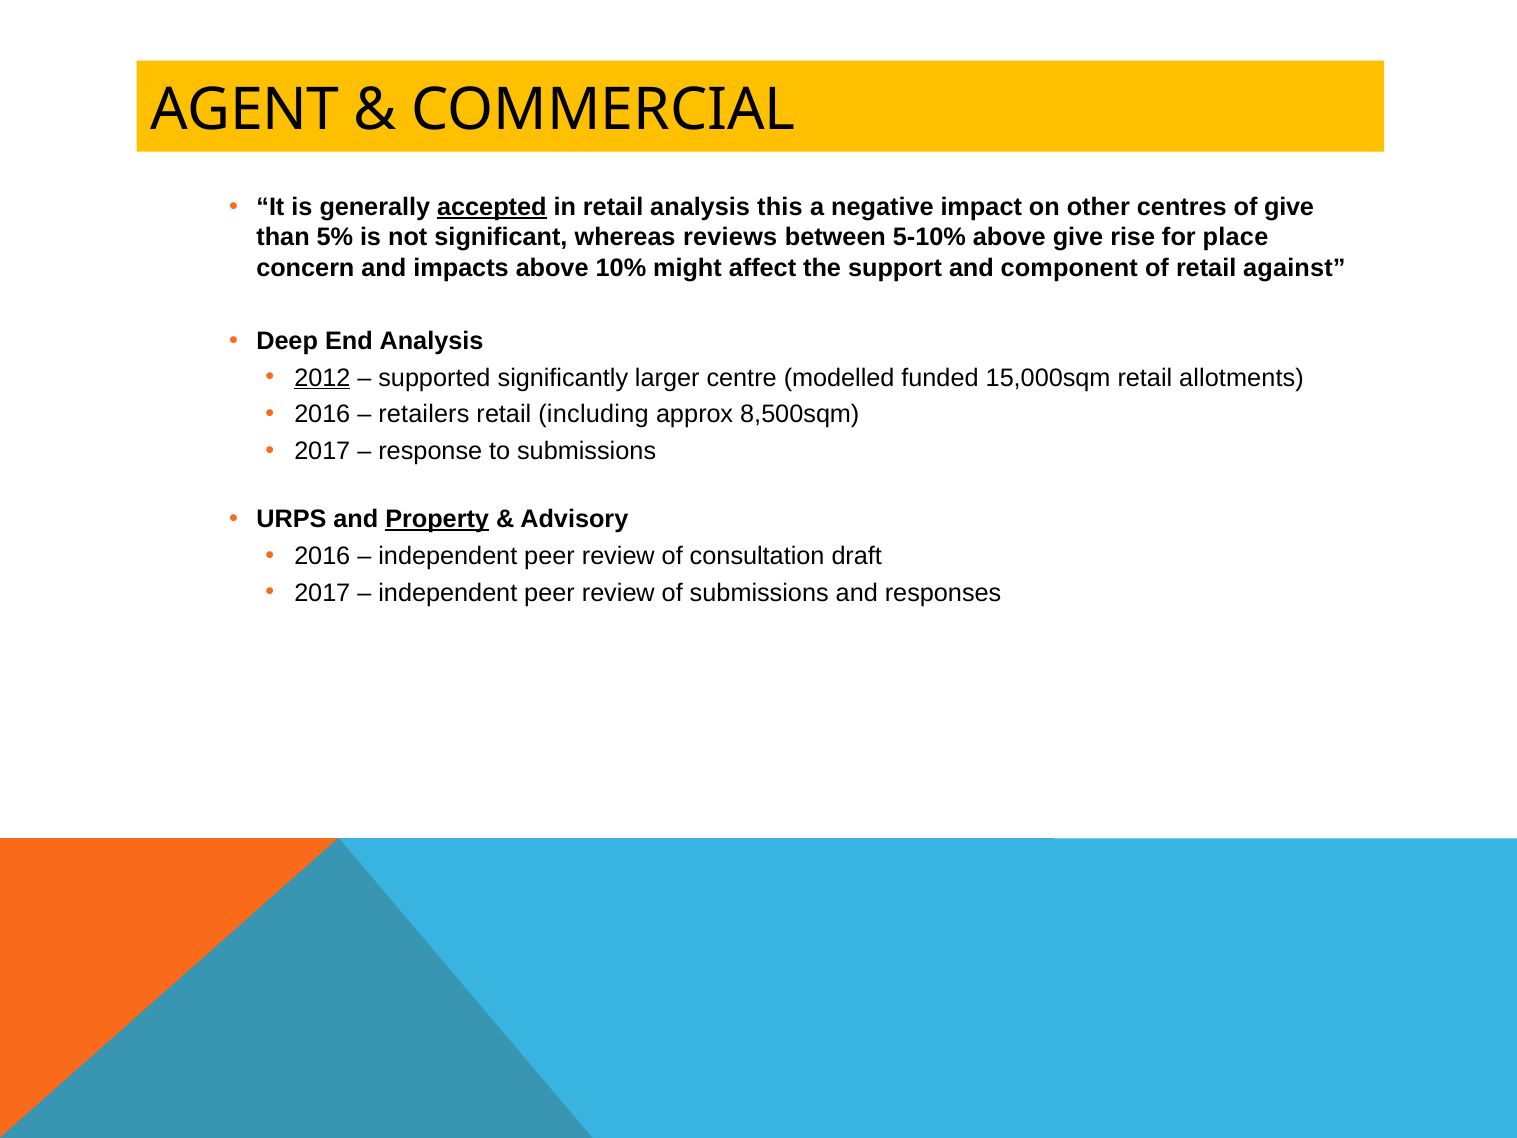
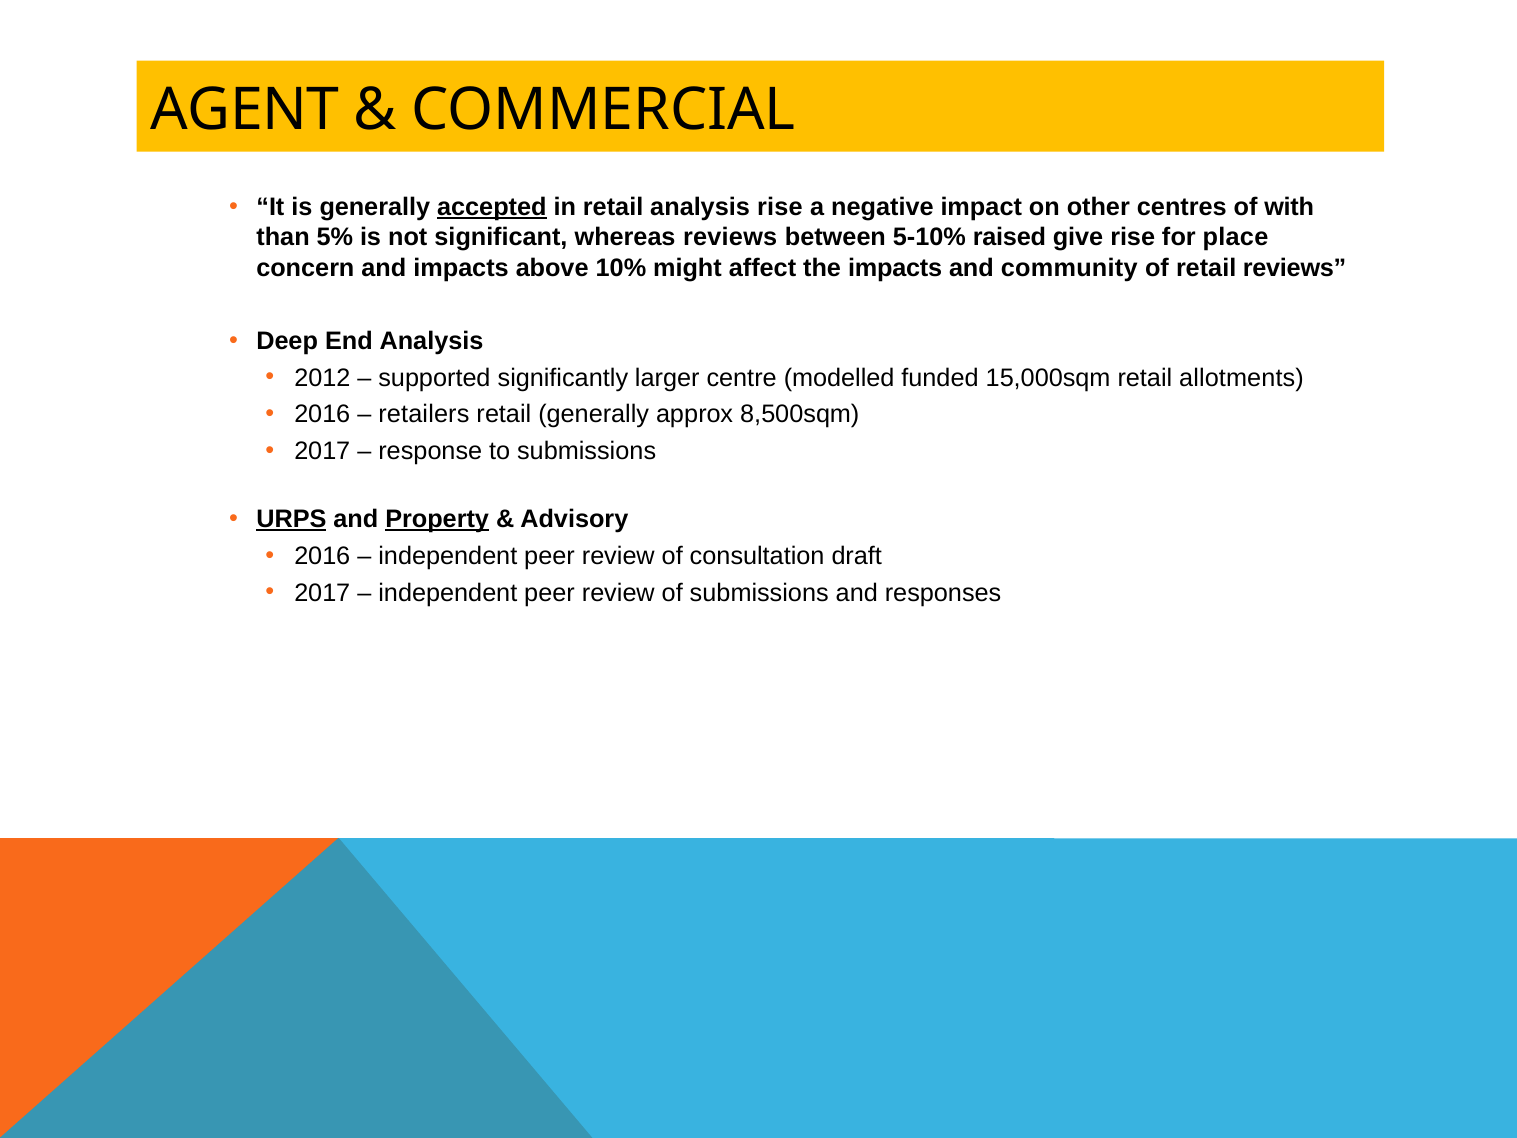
analysis this: this -> rise (780, 207)
of give: give -> with (1289, 207)
5-10% above: above -> raised (1009, 237)
the support: support -> impacts (895, 268)
component: component -> community (1069, 268)
retail against: against -> reviews (1295, 268)
2012 underline: present -> none (322, 378)
retail including: including -> generally (594, 414)
URPS underline: none -> present (291, 519)
